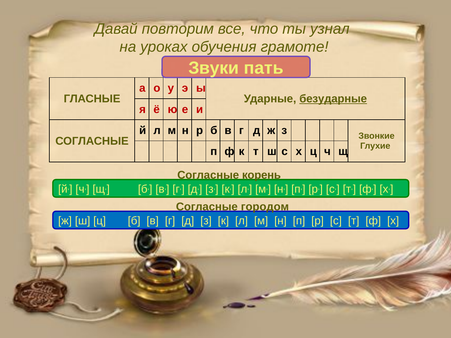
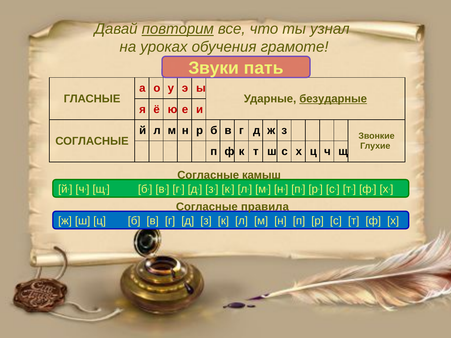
повторим underline: none -> present (178, 29)
корень: корень -> камыш (261, 175)
городом: городом -> правила (265, 207)
